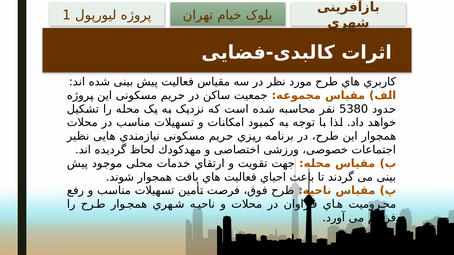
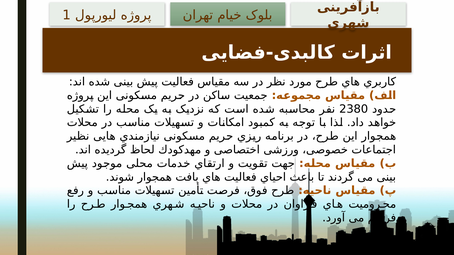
5380: 5380 -> 2380 (354, 109)
